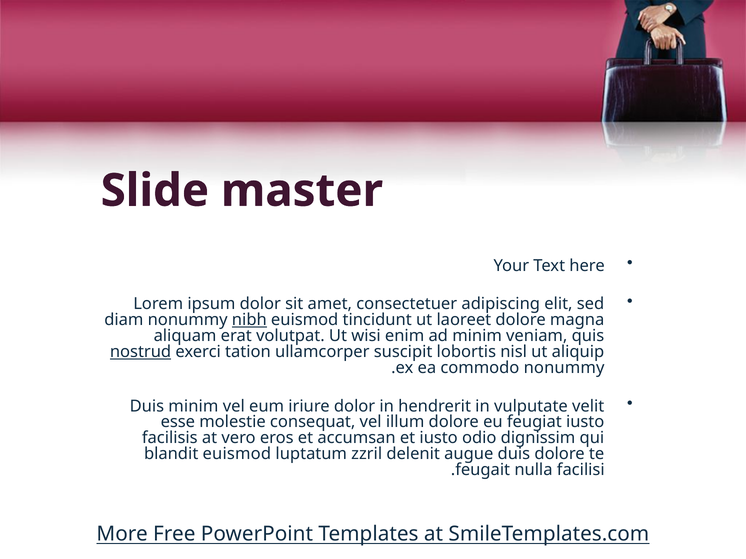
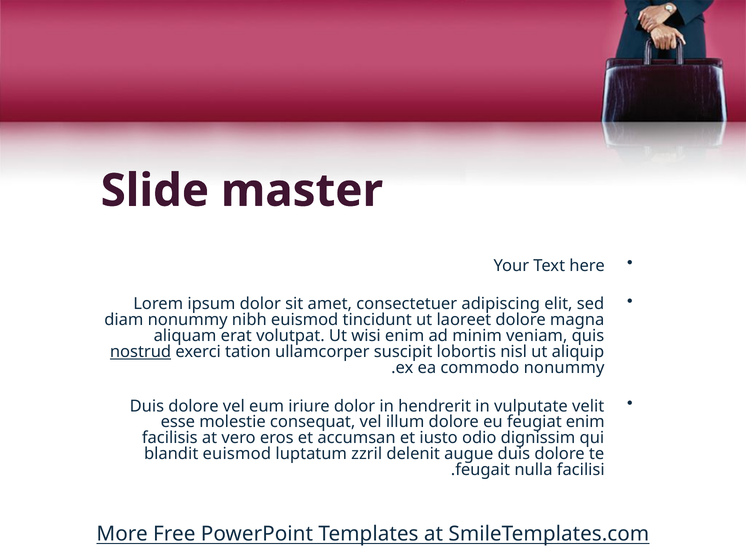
nibh underline: present -> none (249, 320)
minim: minim -> dolore (193, 406)
feugiat iusto: iusto -> enim (585, 422)
